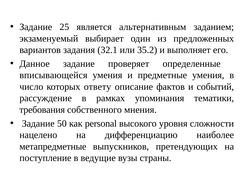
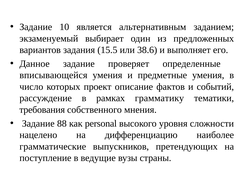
25: 25 -> 10 (64, 27)
32.1: 32.1 -> 15.5 (107, 50)
35.2: 35.2 -> 38.6 (147, 50)
ответу: ответу -> проект (98, 87)
упоминания: упоминания -> грамматику (159, 98)
50: 50 -> 88 (62, 124)
метапредметные: метапредметные -> грамматические (53, 147)
